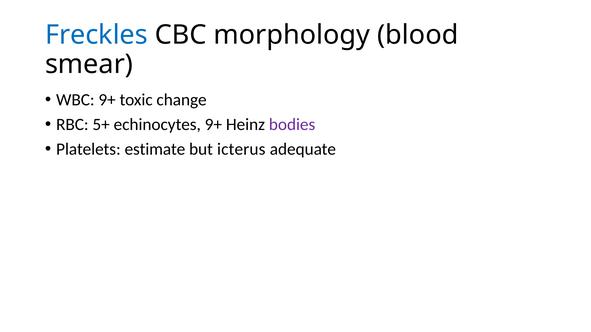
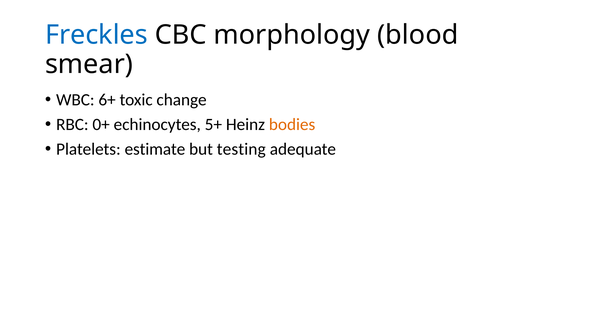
WBC 9+: 9+ -> 6+ (107, 100)
5+: 5+ -> 0+ (101, 125)
echinocytes 9+: 9+ -> 5+ (213, 125)
bodies colour: purple -> orange (292, 125)
icterus: icterus -> testing (241, 149)
